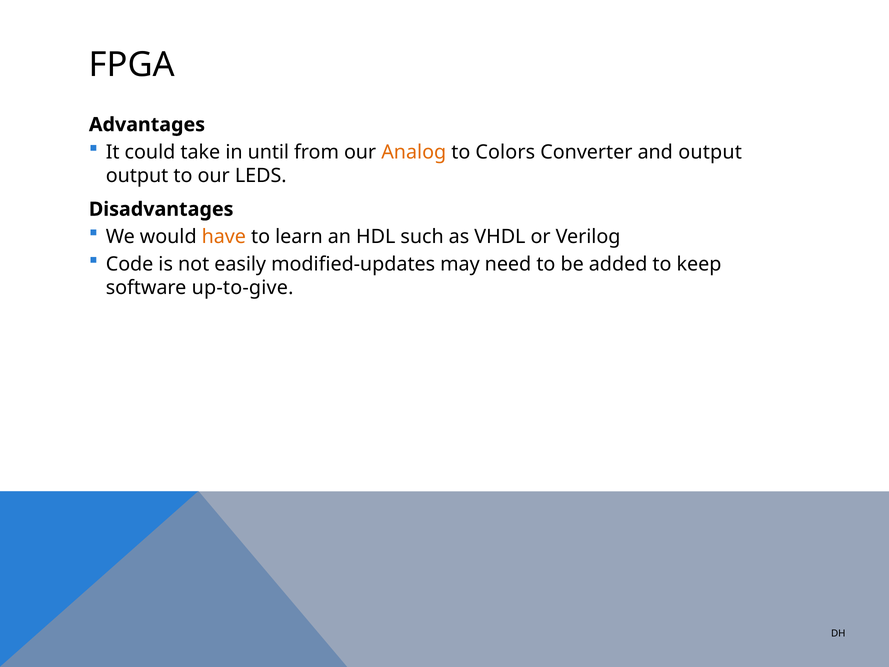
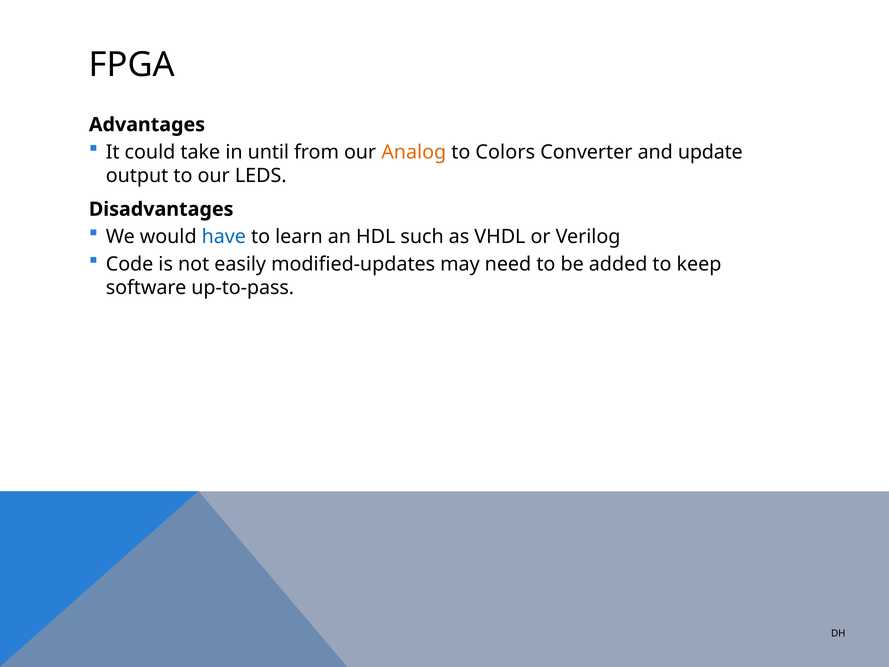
and output: output -> update (710, 152)
have colour: orange -> blue (224, 237)
up-to-give: up-to-give -> up-to-pass (243, 288)
